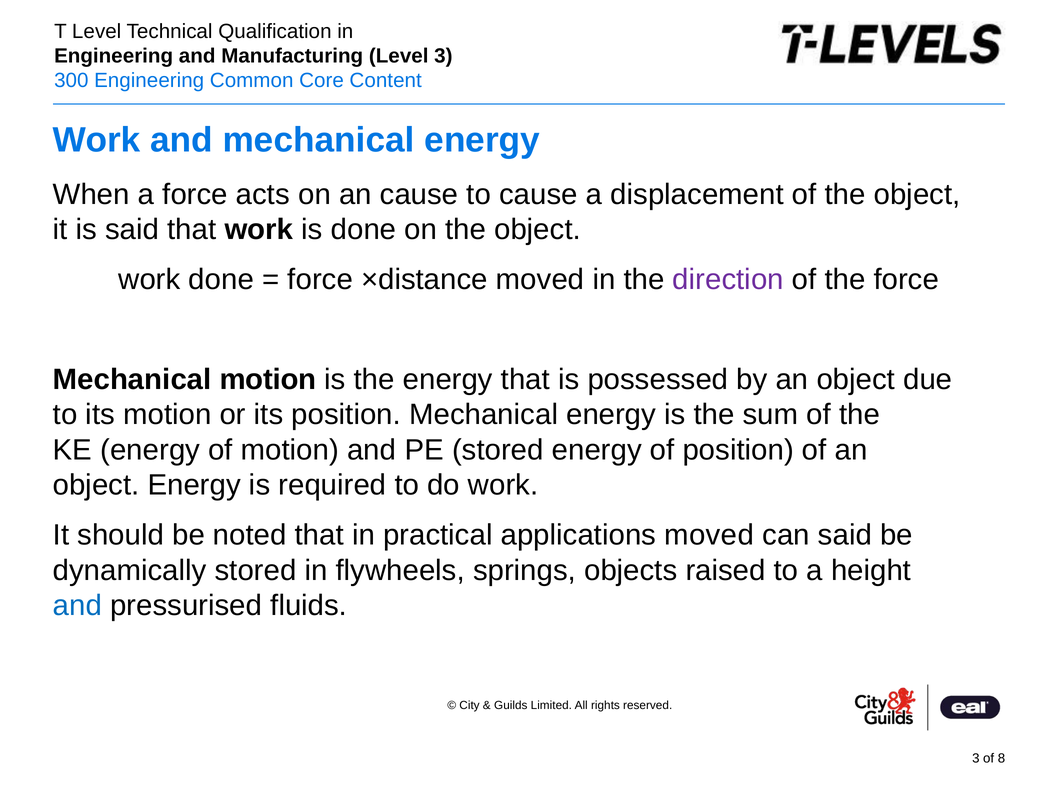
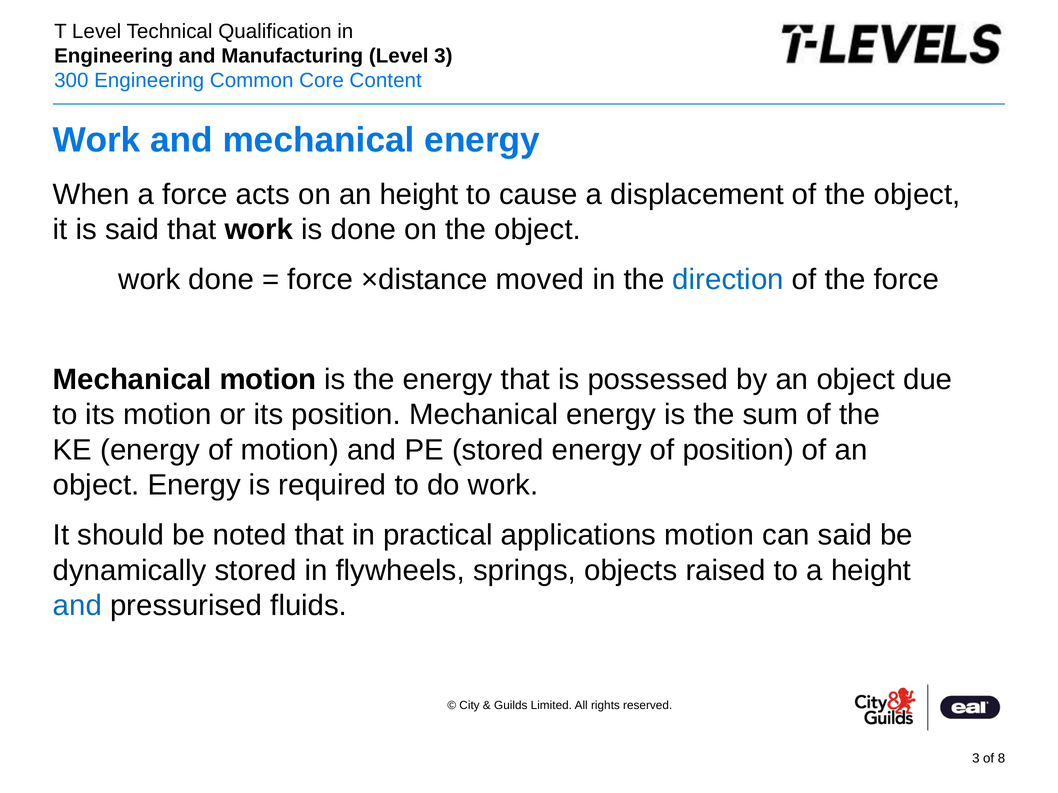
an cause: cause -> height (419, 195)
direction colour: purple -> blue (728, 280)
applications moved: moved -> motion (709, 536)
